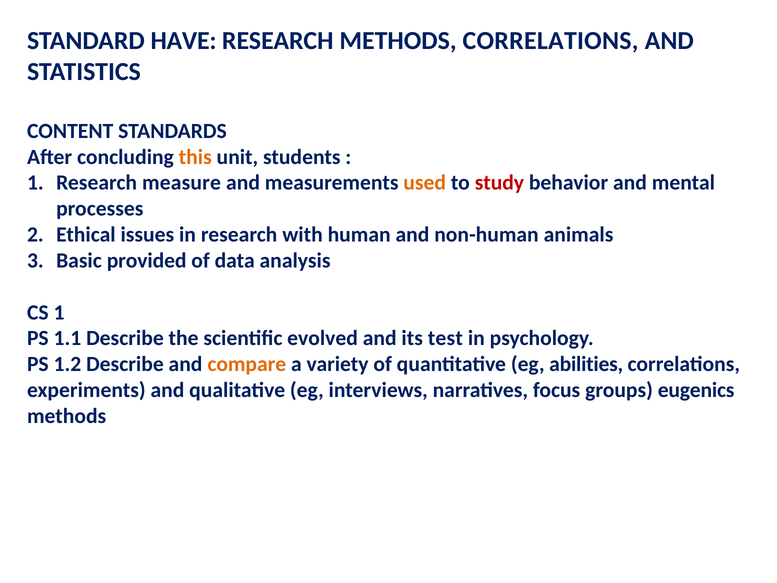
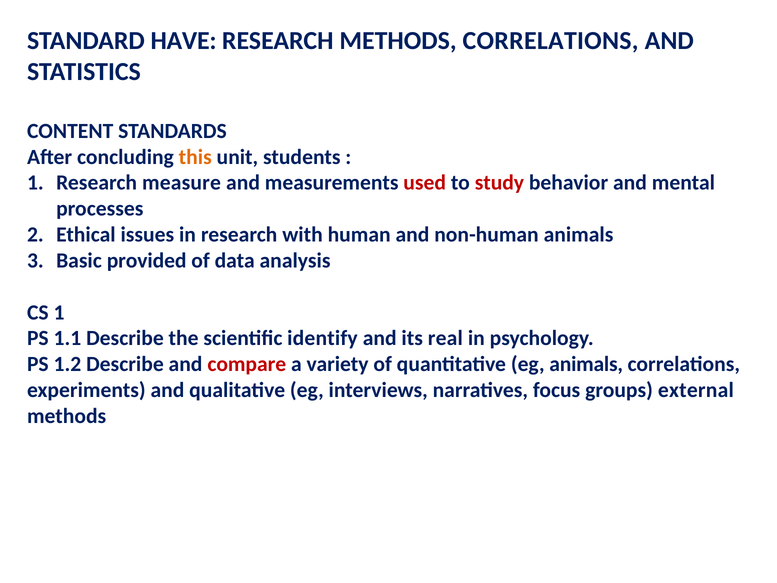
used colour: orange -> red (425, 183)
evolved: evolved -> identify (322, 338)
test: test -> real (445, 338)
compare colour: orange -> red (247, 364)
eg abilities: abilities -> animals (586, 364)
eugenics: eugenics -> external (696, 390)
